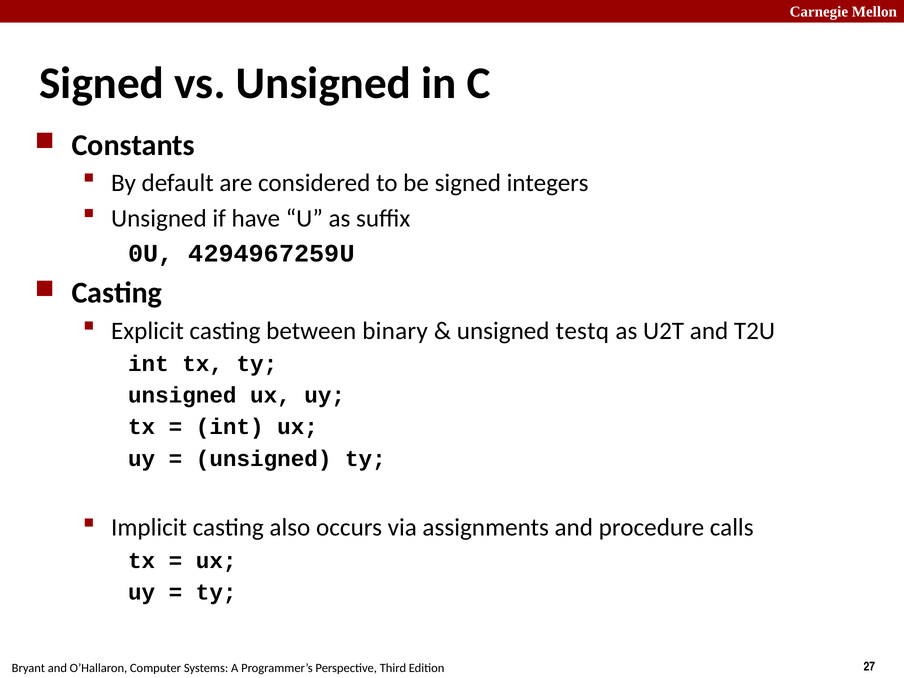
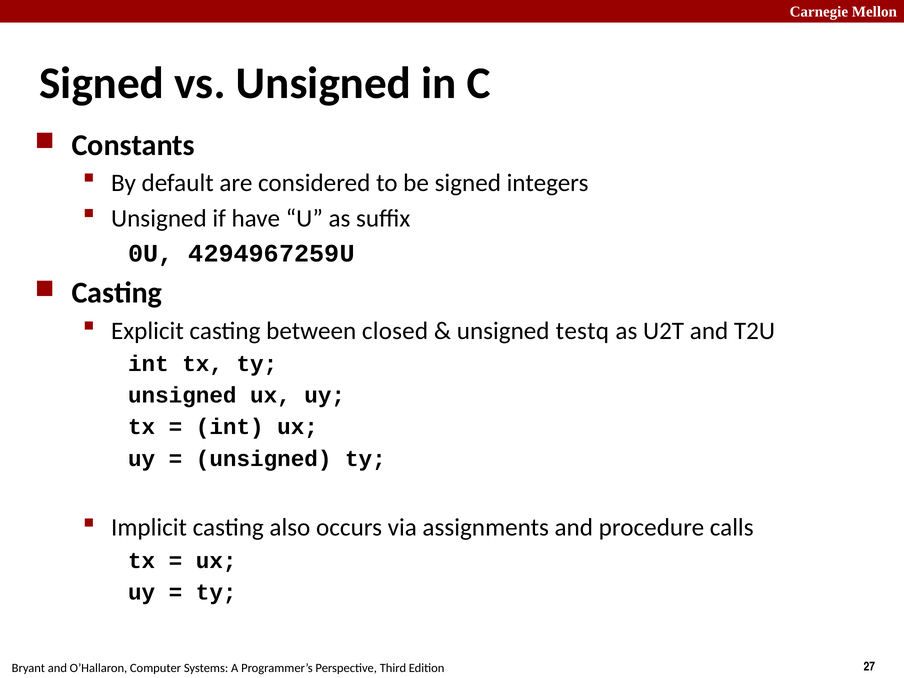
binary: binary -> closed (395, 331)
